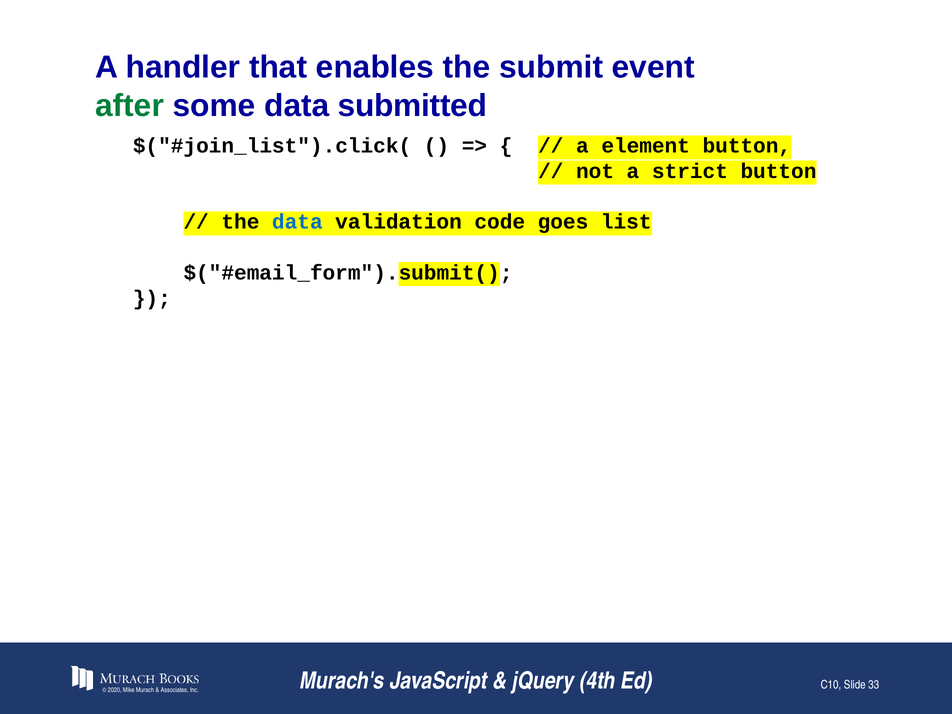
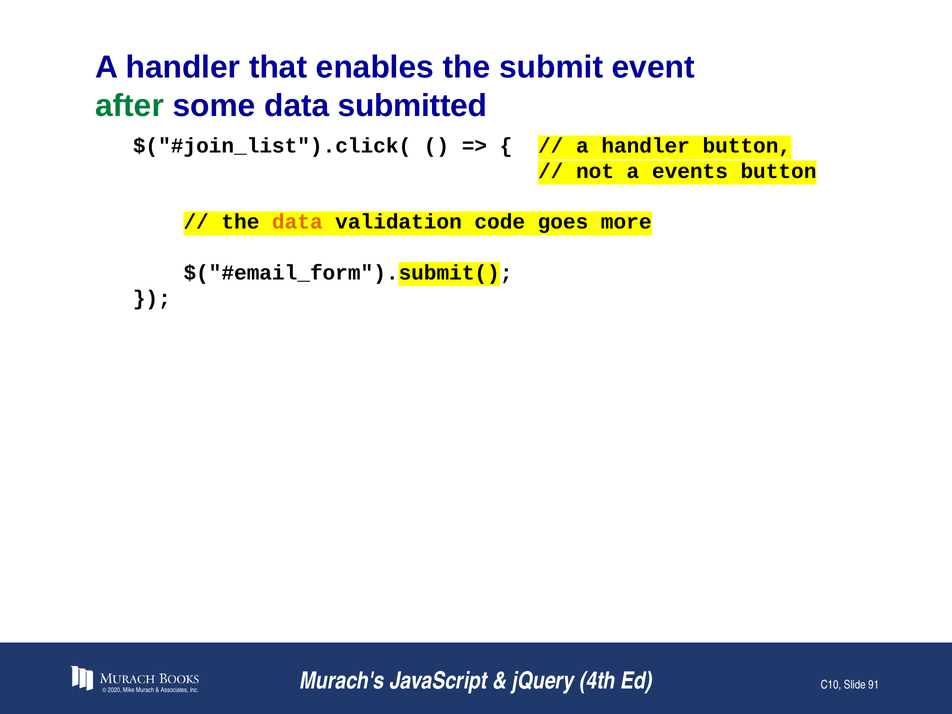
element: element -> handler (646, 146)
strict: strict -> events (690, 171)
data colour: blue -> orange (297, 222)
list: list -> more (626, 222)
33: 33 -> 91 (874, 685)
